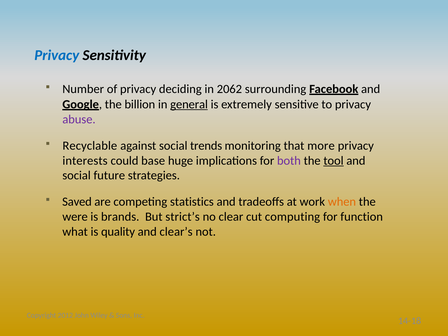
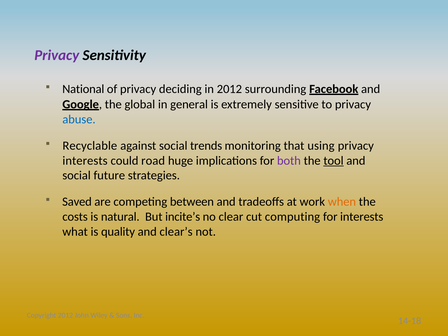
Privacy colour: blue -> purple (57, 55)
Number: Number -> National (83, 89)
in 2062: 2062 -> 2012 (229, 89)
billion: billion -> global (140, 104)
general underline: present -> none (189, 104)
abuse colour: purple -> blue (79, 119)
more: more -> using (321, 146)
base: base -> road (153, 161)
statistics: statistics -> between (192, 202)
were: were -> costs (75, 217)
brands: brands -> natural (120, 217)
strict’s: strict’s -> incite’s (183, 217)
for function: function -> interests (362, 217)
